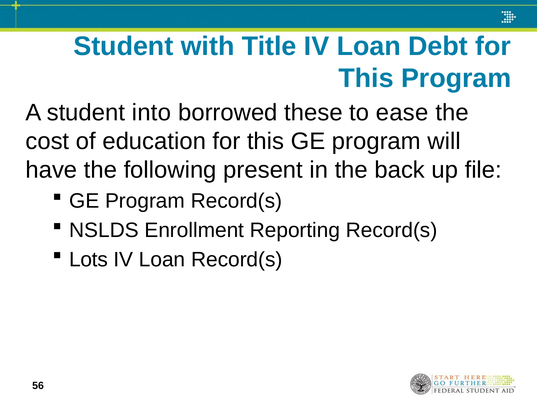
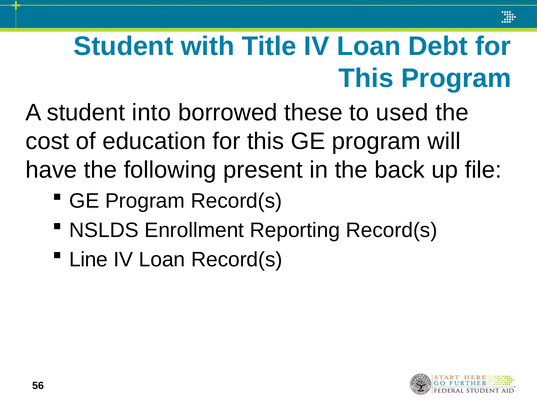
ease: ease -> used (402, 113)
Lots: Lots -> Line (89, 259)
